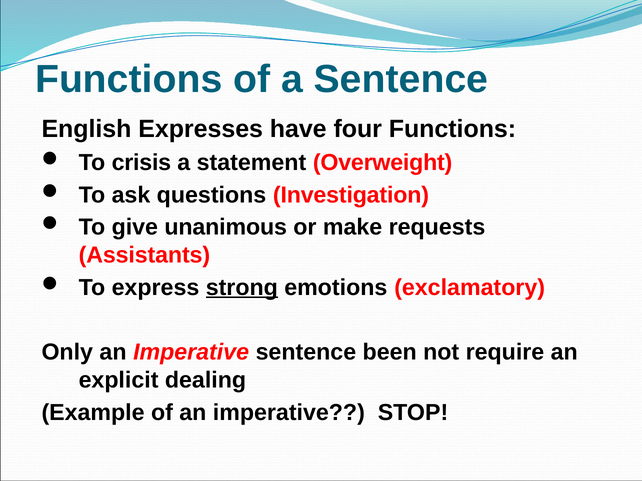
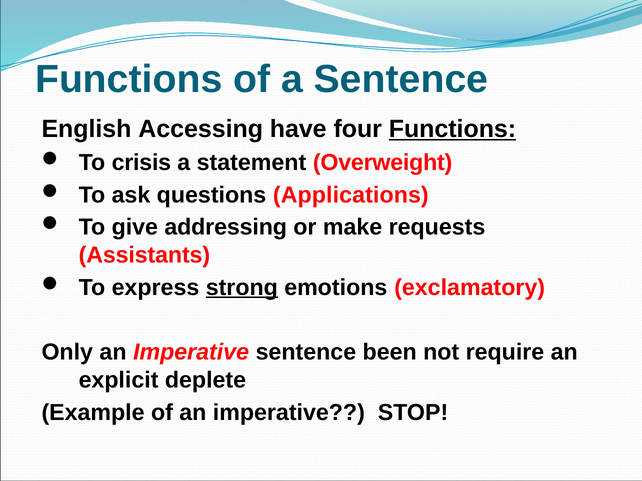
Expresses: Expresses -> Accessing (201, 129)
Functions underline: none -> present (452, 129)
Investigation: Investigation -> Applications (351, 195)
unanimous: unanimous -> addressing (226, 228)
dealing: dealing -> deplete (206, 380)
